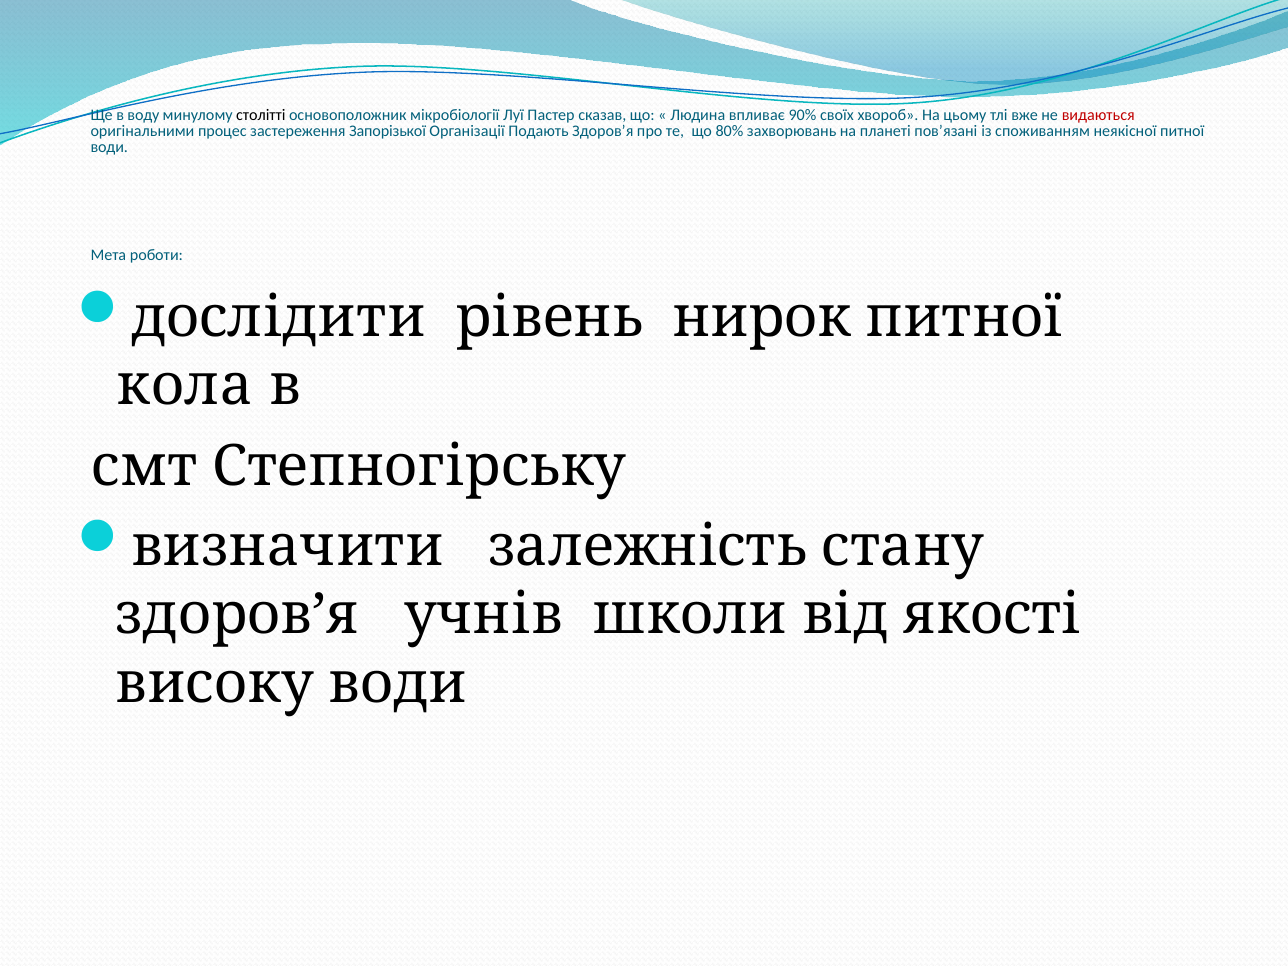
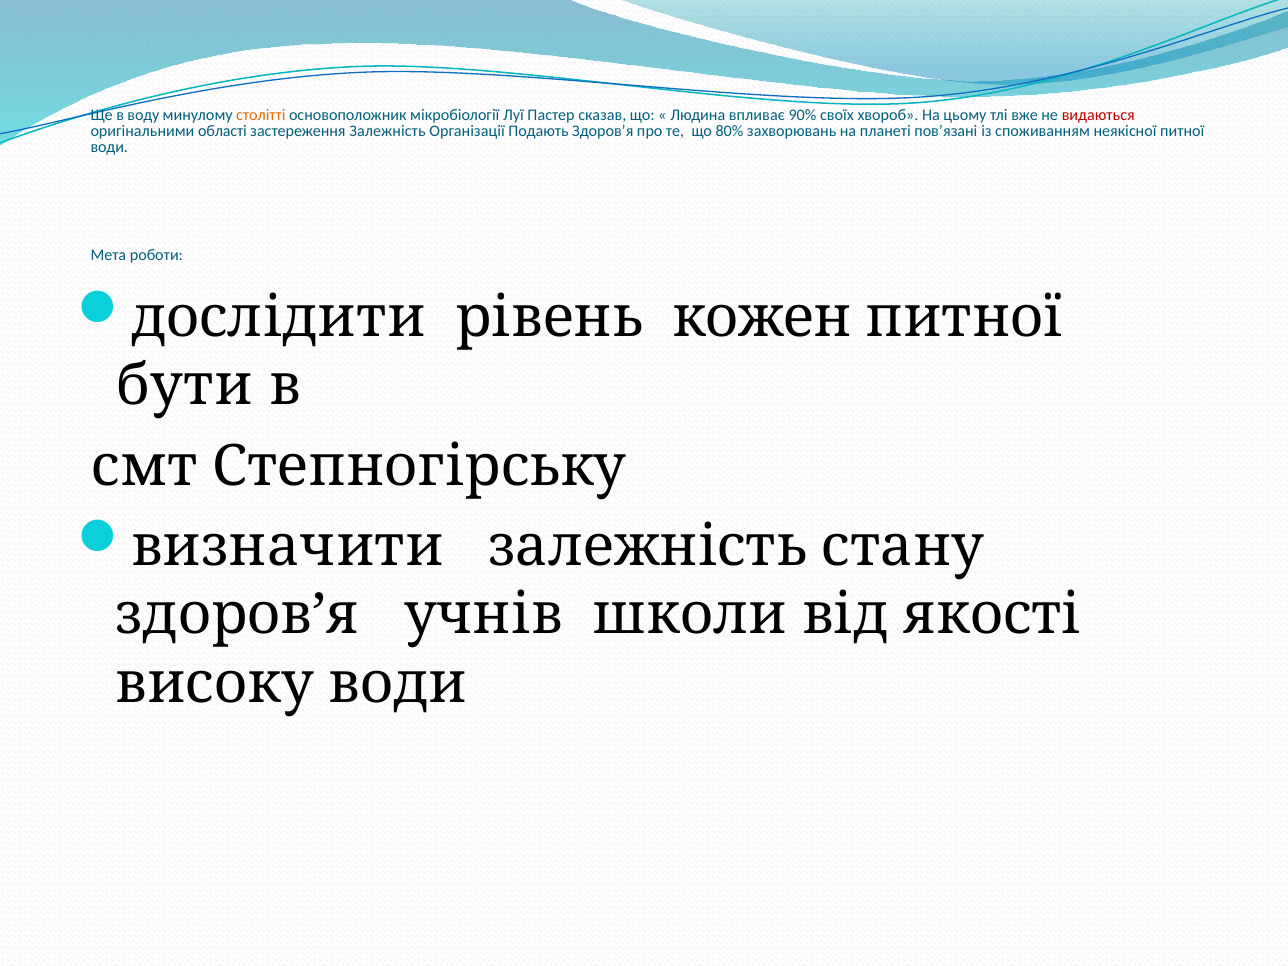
столітті colour: black -> orange (261, 116)
процес: процес -> області (222, 131)
застереження Запорізької: Запорізької -> Залежність (387, 131)
нирок: нирок -> кожен (762, 317)
кола: кола -> бути (185, 386)
